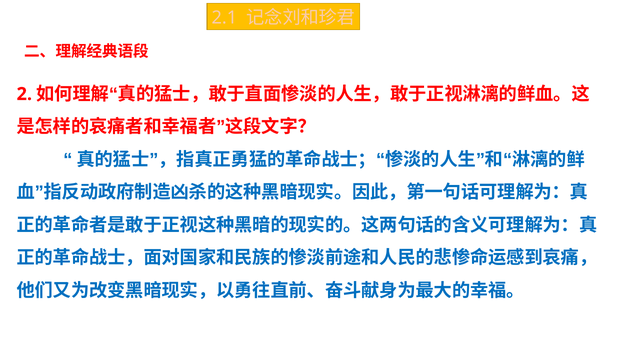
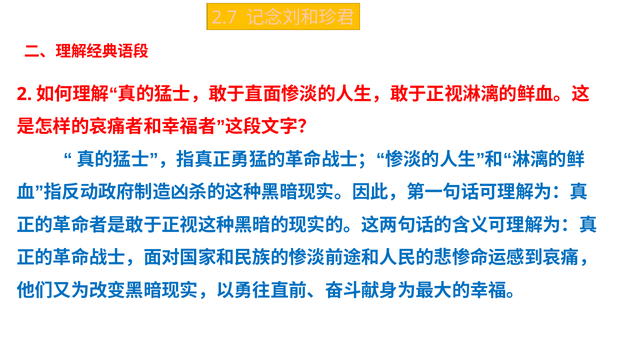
2.1: 2.1 -> 2.7 (224, 18)
